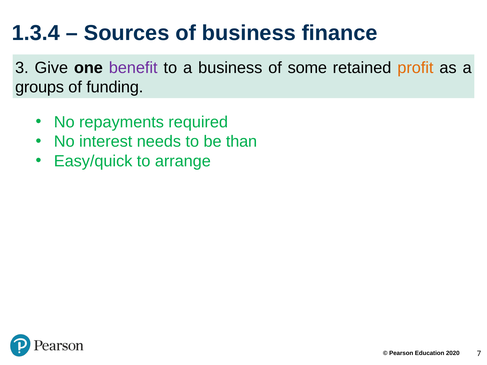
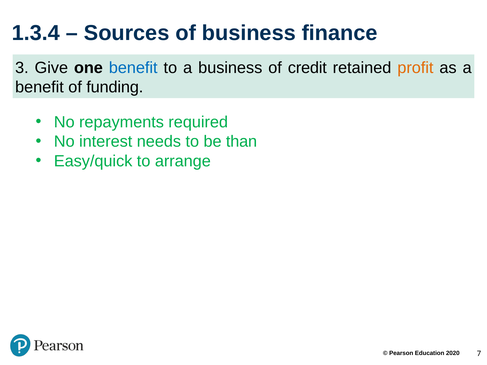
benefit colour: purple -> blue (133, 68)
some: some -> credit (307, 68)
groups: groups -> benefit (39, 87)
